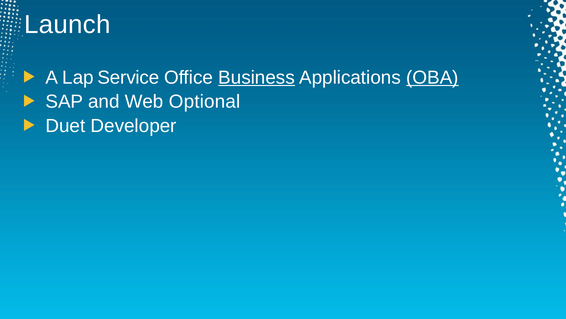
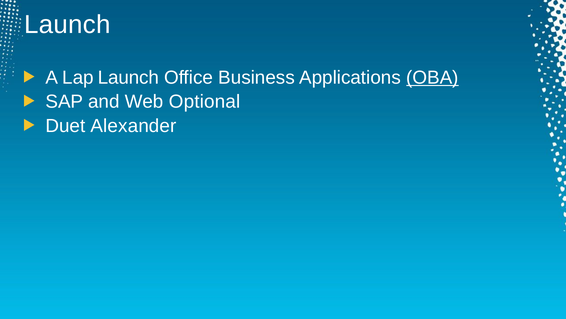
Lap Service: Service -> Launch (128, 77)
Business underline: present -> none (257, 77)
Developer: Developer -> Alexander (134, 126)
